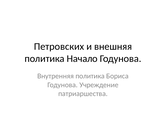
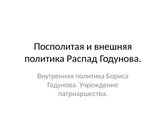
Петровских: Петровских -> Посполитая (59, 47)
Начало: Начало -> Распад (82, 59)
